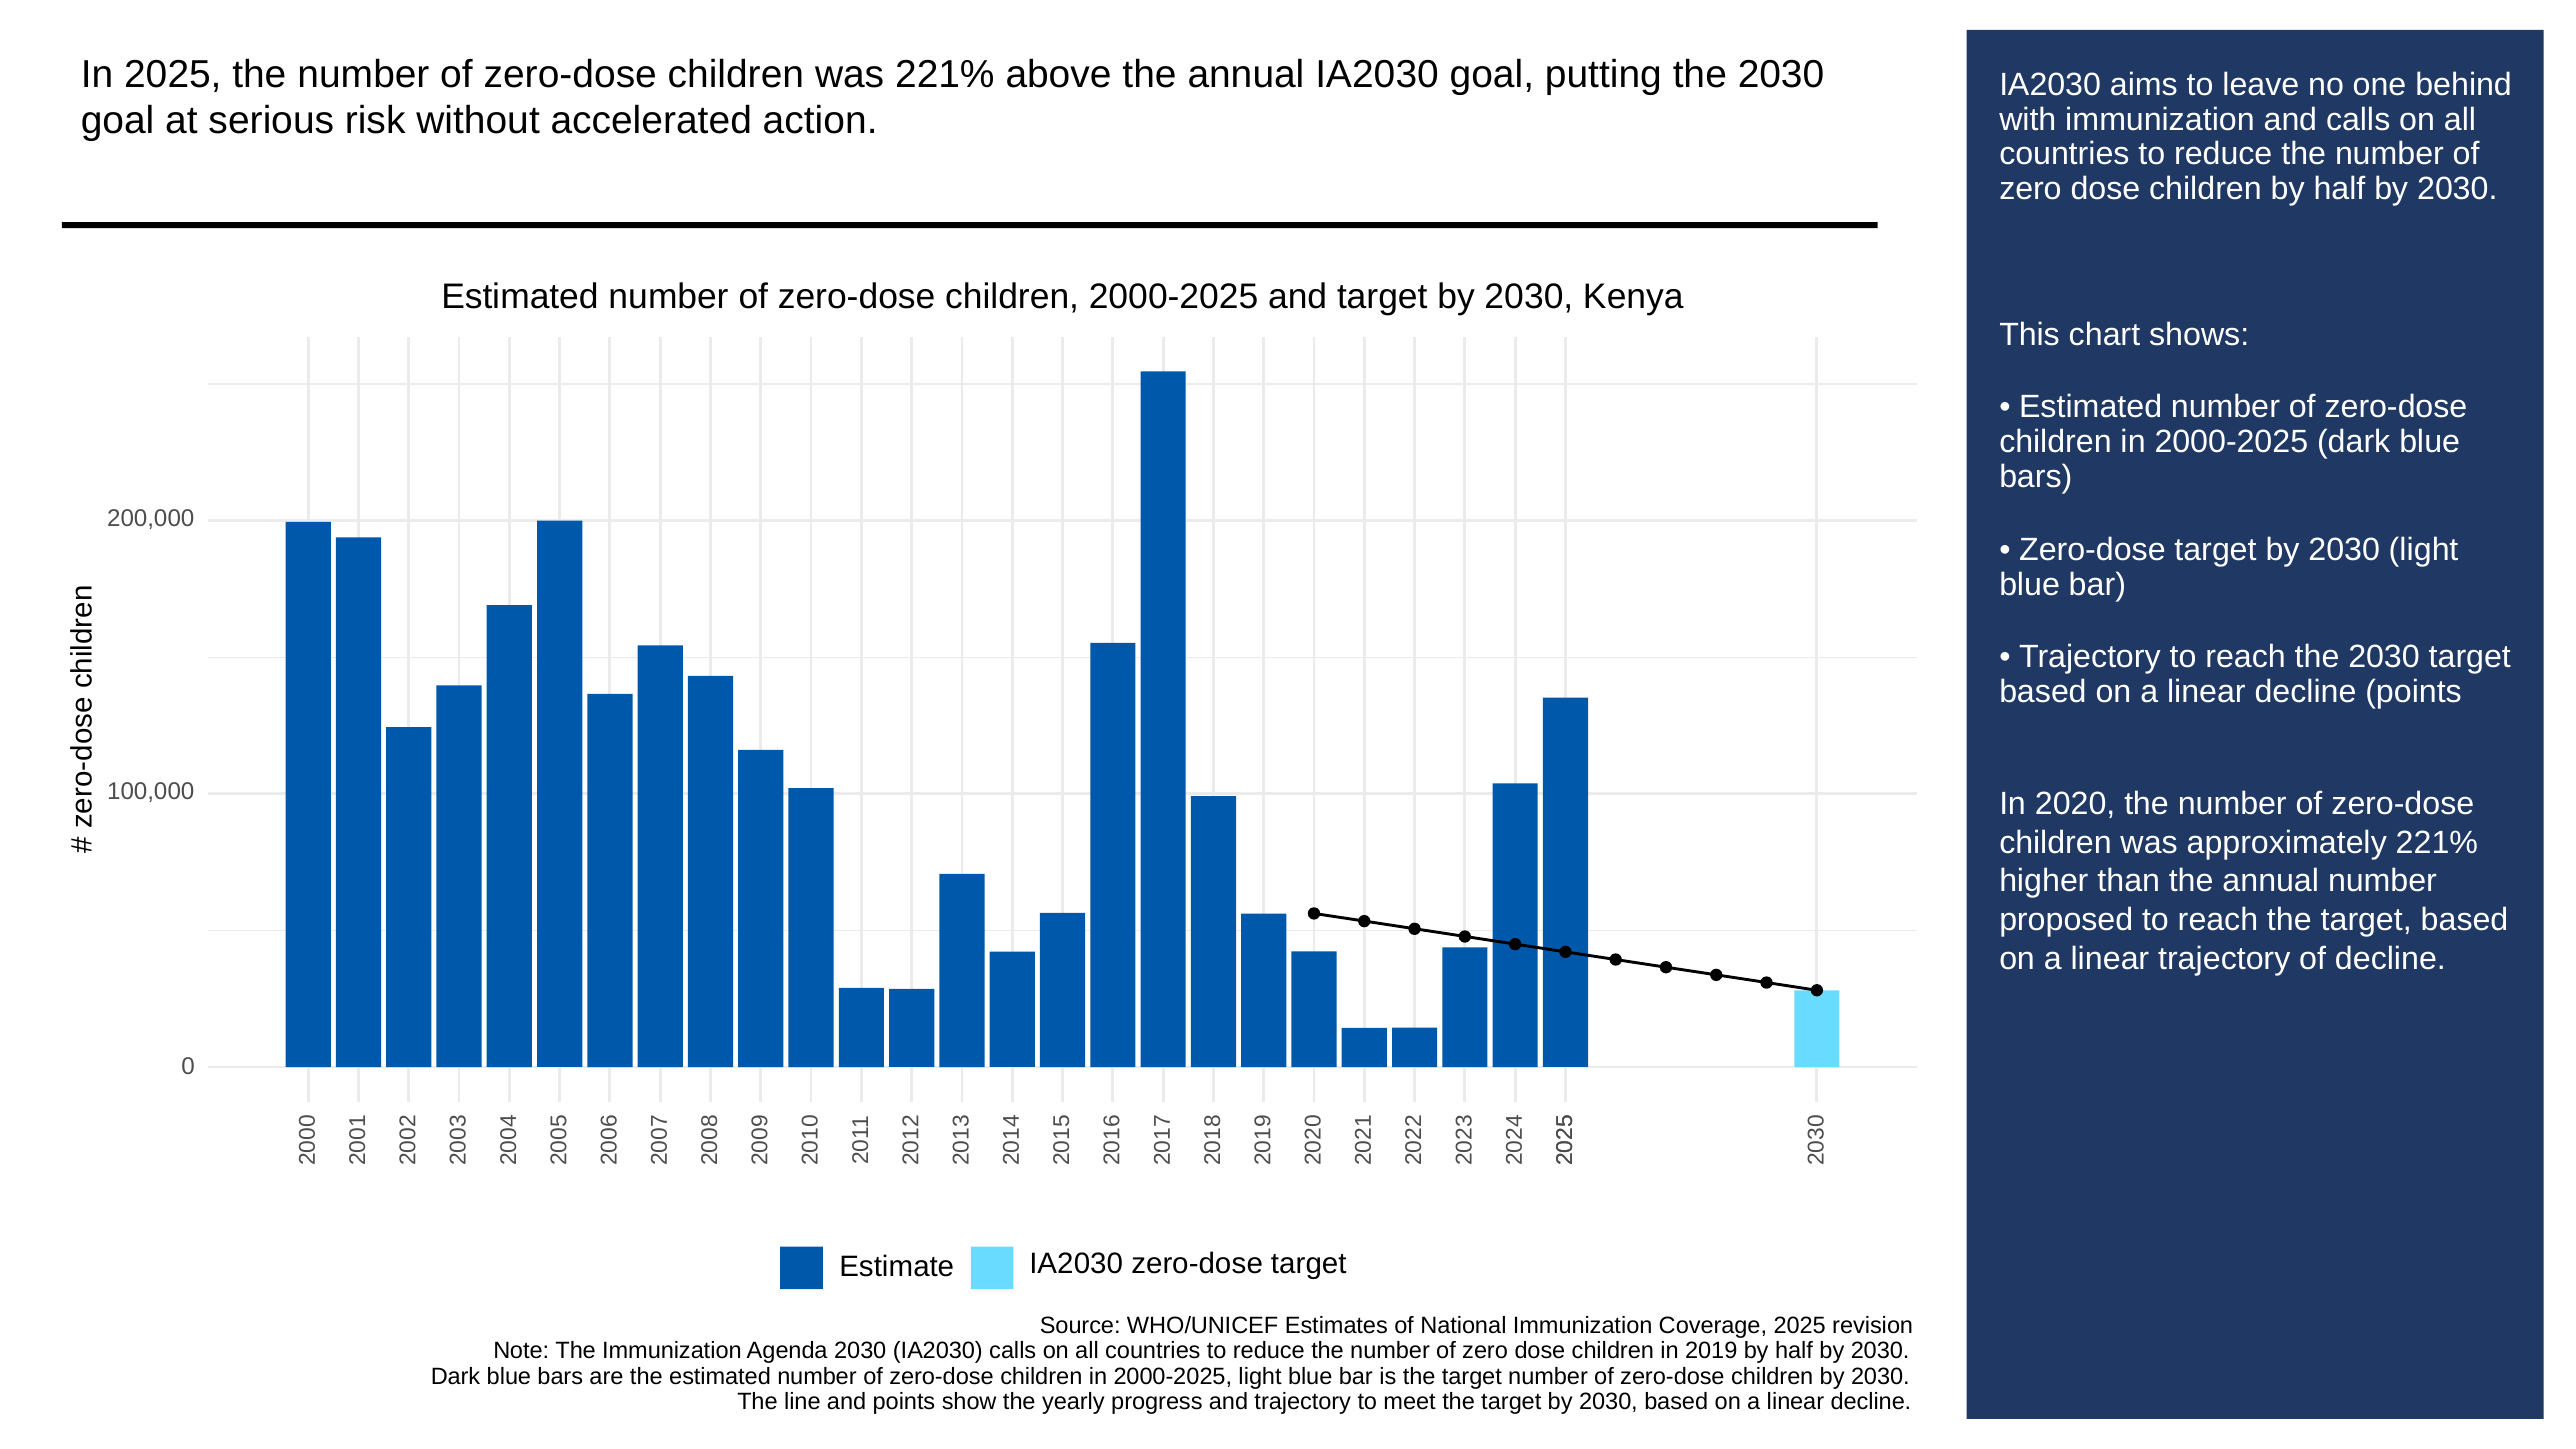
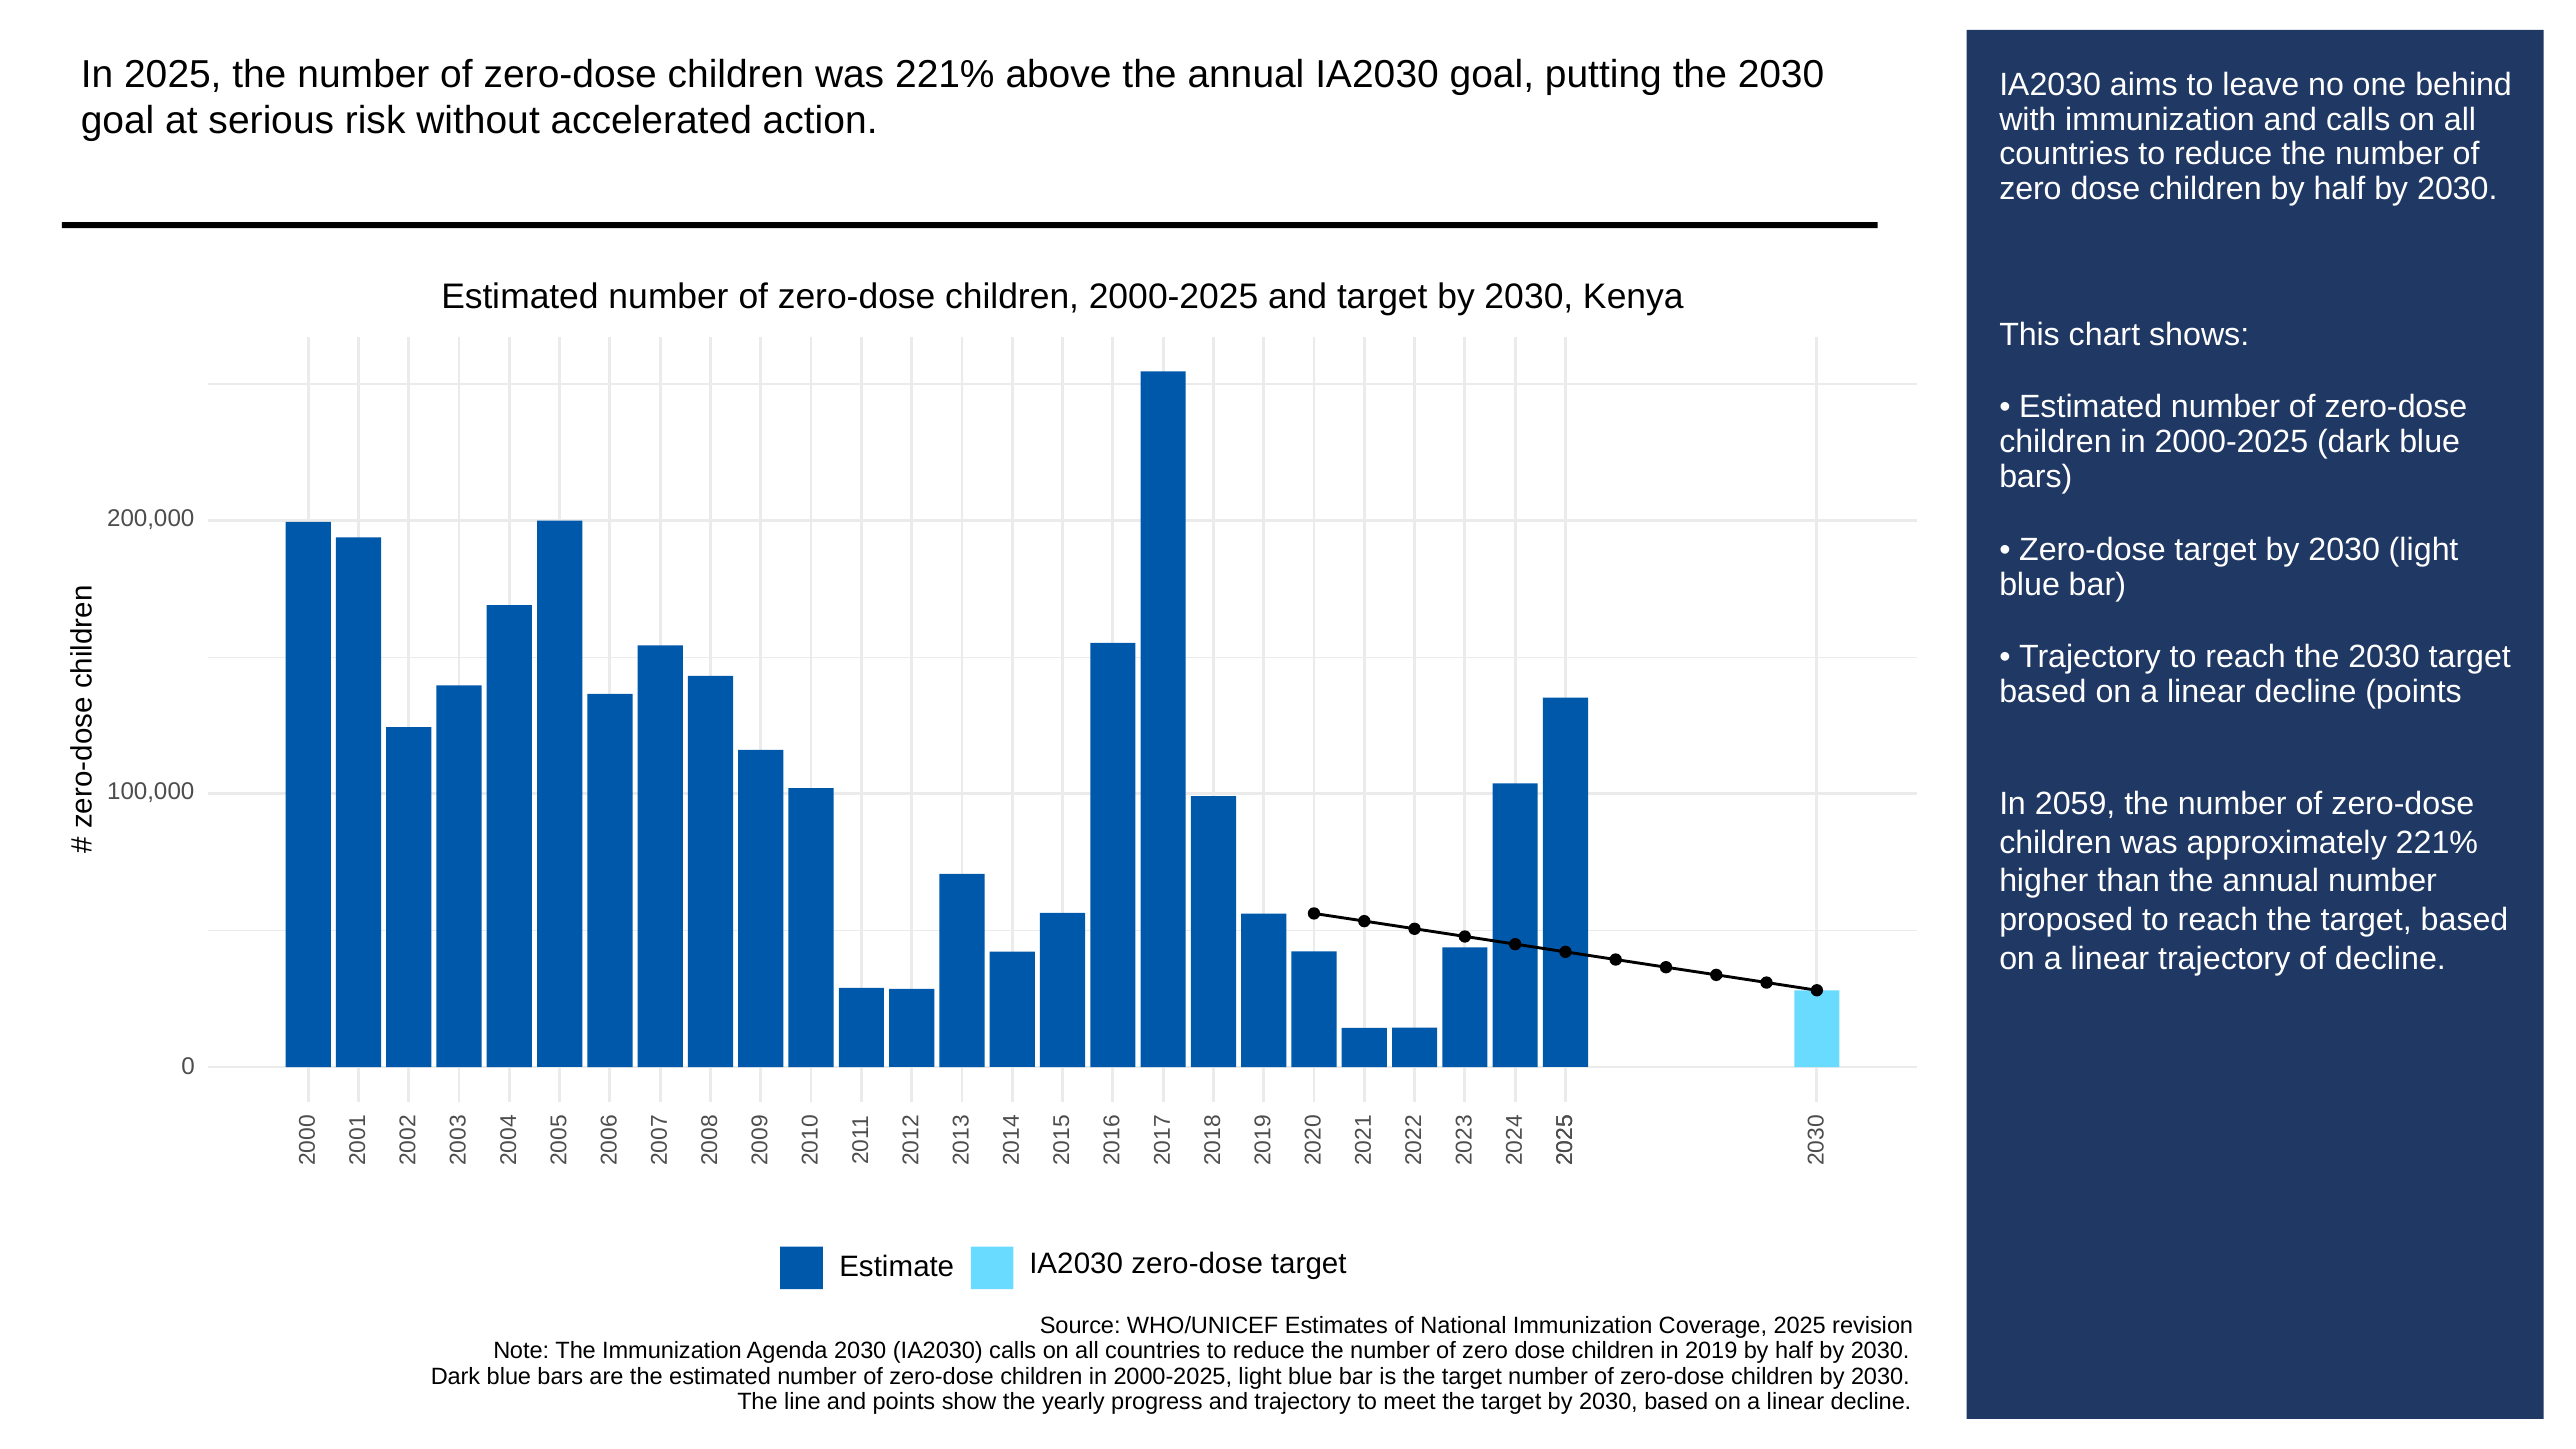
2020: 2020 -> 2059 (2075, 804)
